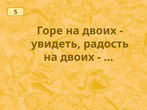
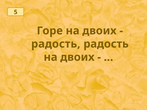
увидеть: увидеть -> радость (56, 44)
